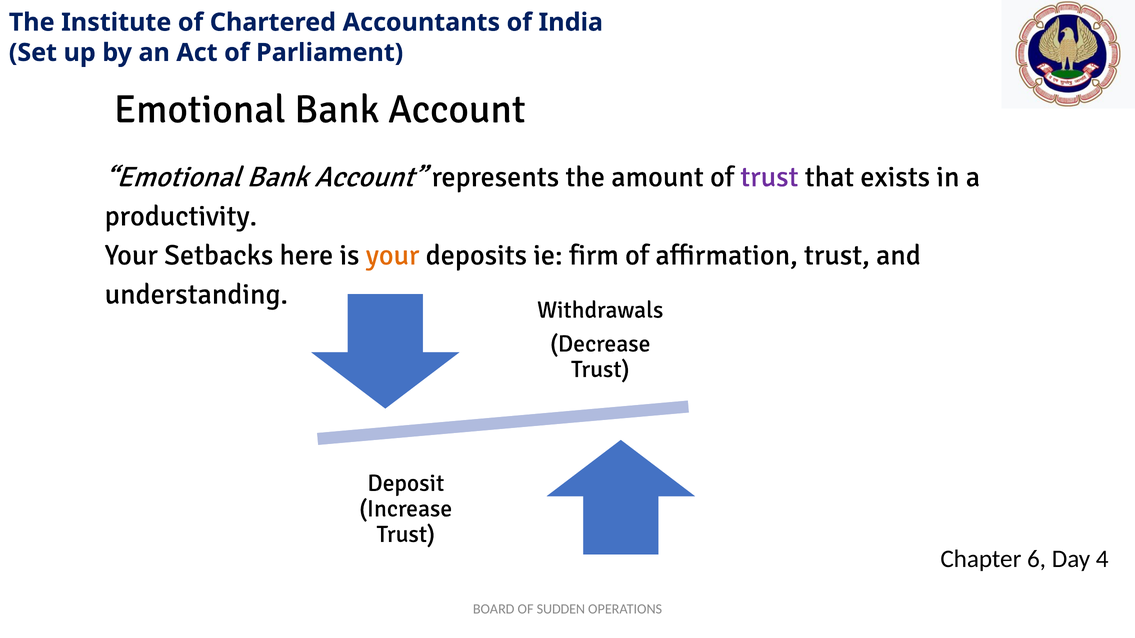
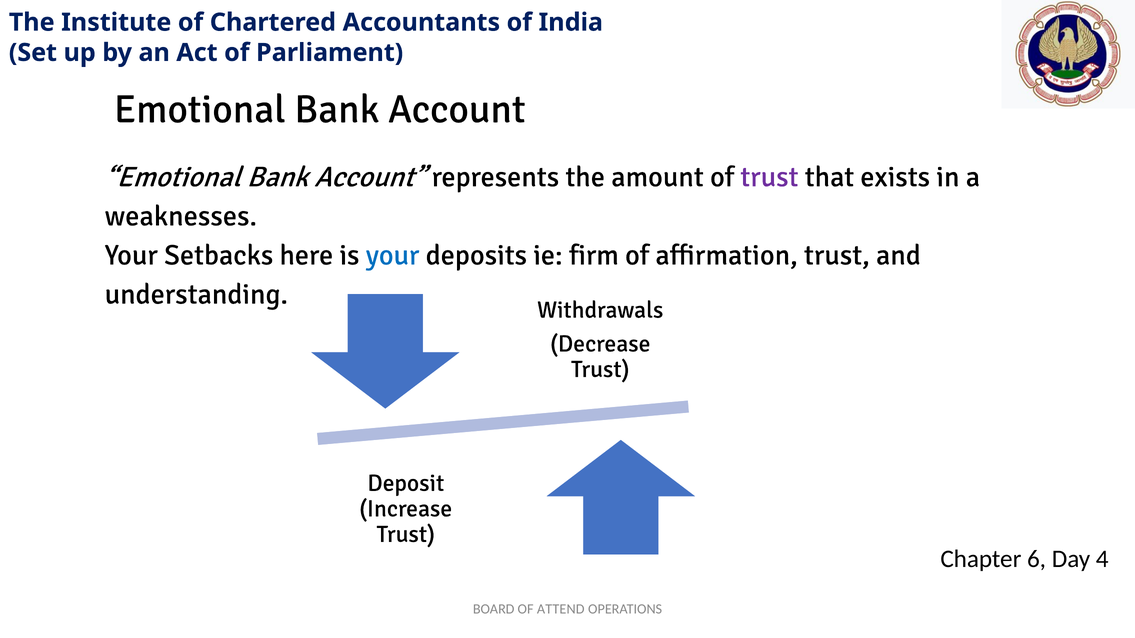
productivity: productivity -> weaknesses (181, 216)
your colour: orange -> blue (393, 255)
SUDDEN: SUDDEN -> ATTEND (561, 610)
